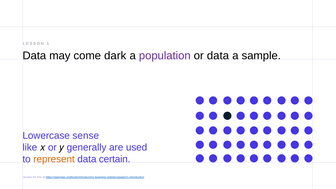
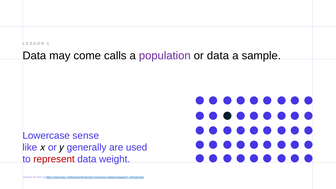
dark: dark -> calls (115, 56)
represent colour: orange -> red (54, 159)
certain: certain -> weight (115, 159)
